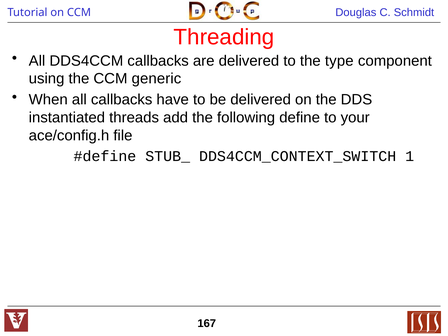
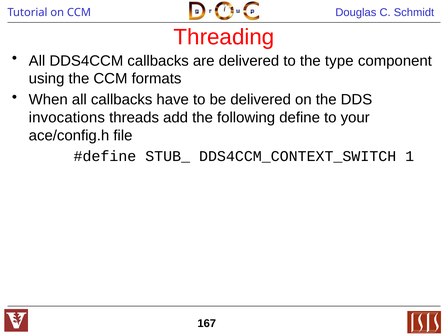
generic: generic -> formats (156, 79)
instantiated: instantiated -> invocations (67, 118)
